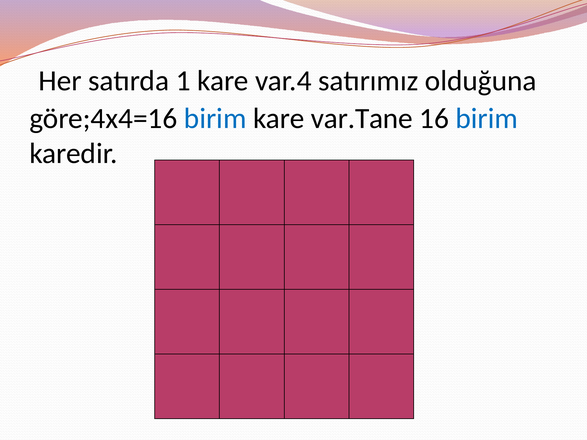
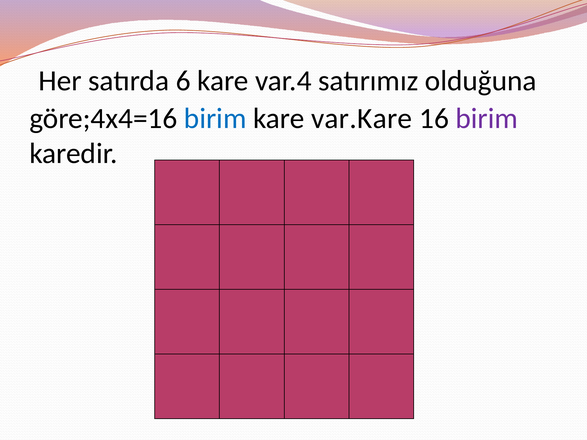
1: 1 -> 6 (183, 81)
var.Tane: var.Tane -> var.Kare (362, 118)
birim colour: blue -> purple (487, 118)
